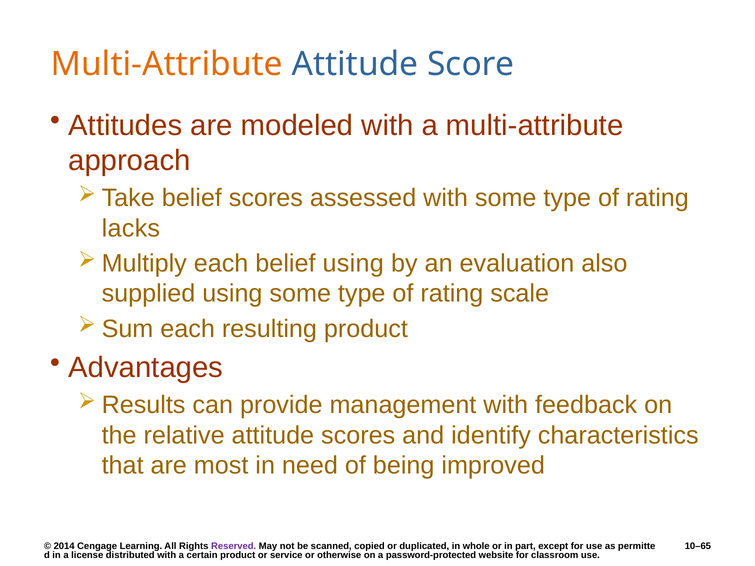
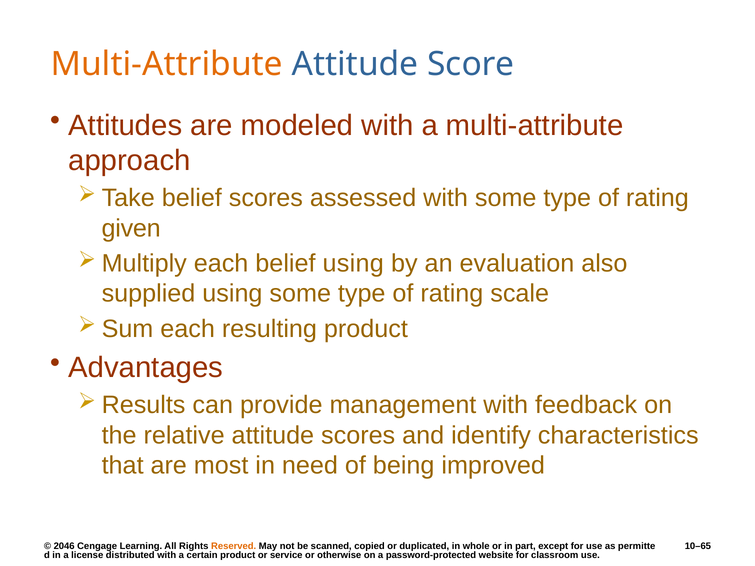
lacks: lacks -> given (131, 228)
2014: 2014 -> 2046 (64, 546)
Reserved colour: purple -> orange (234, 546)
